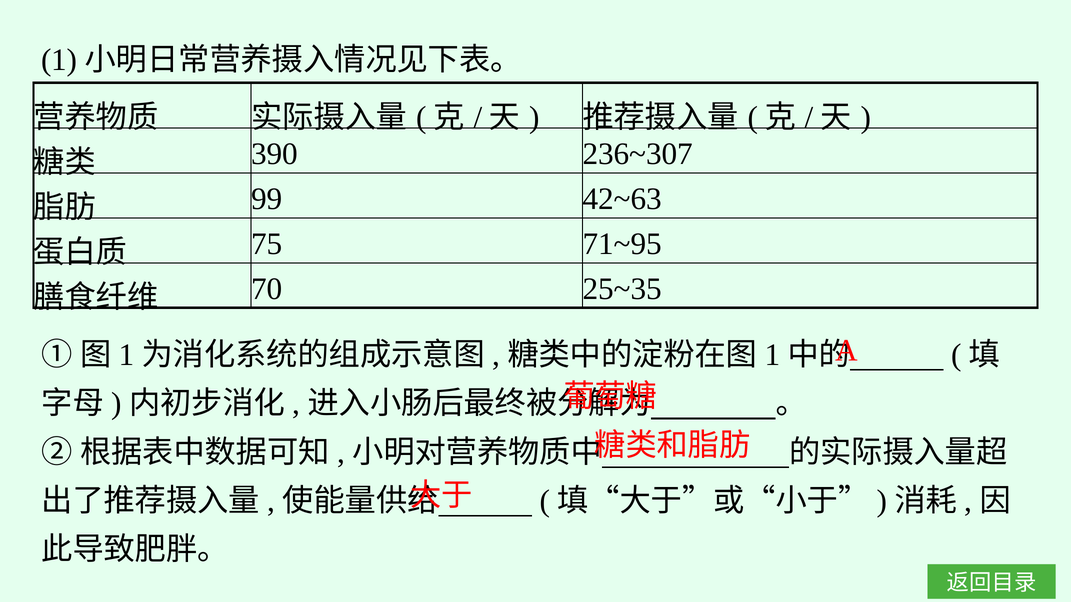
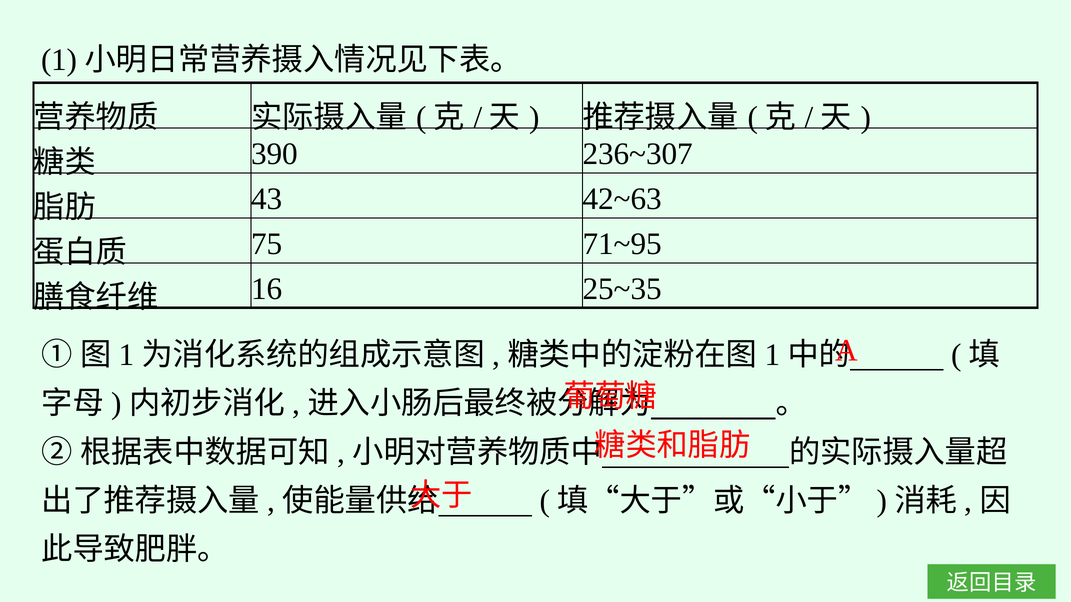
99: 99 -> 43 (267, 199)
70: 70 -> 16 (267, 289)
